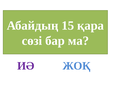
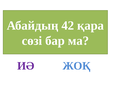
15: 15 -> 42 (68, 25)
